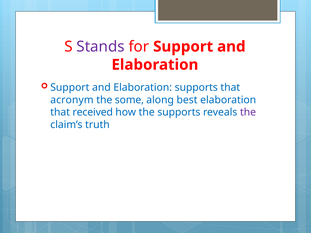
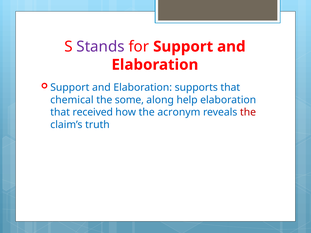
acronym: acronym -> chemical (72, 100)
best: best -> help (187, 100)
the supports: supports -> acronym (179, 112)
the colour: purple -> red (248, 112)
